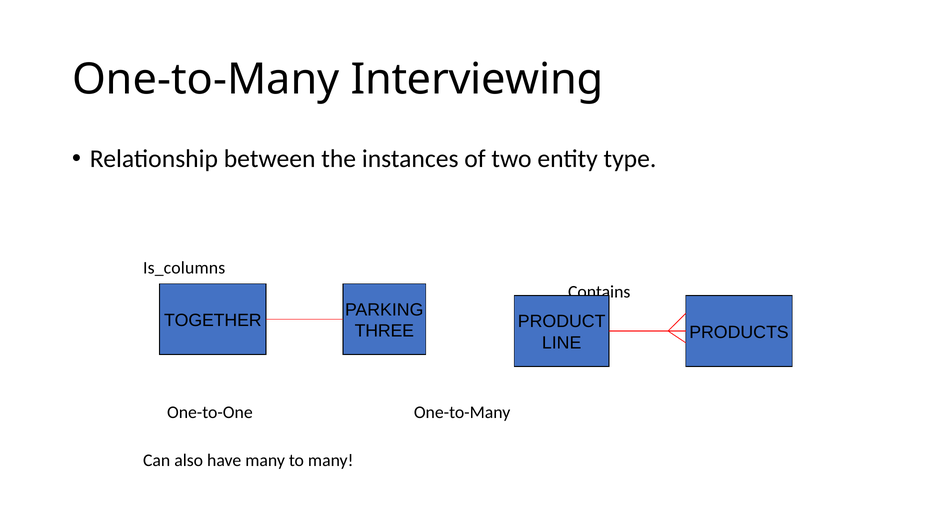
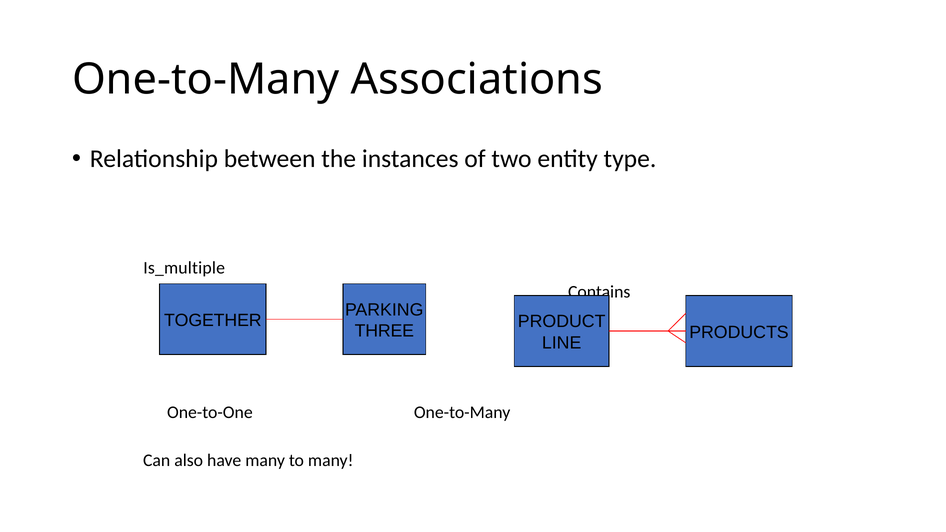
Interviewing: Interviewing -> Associations (477, 79)
Is_columns: Is_columns -> Is_multiple (184, 268)
